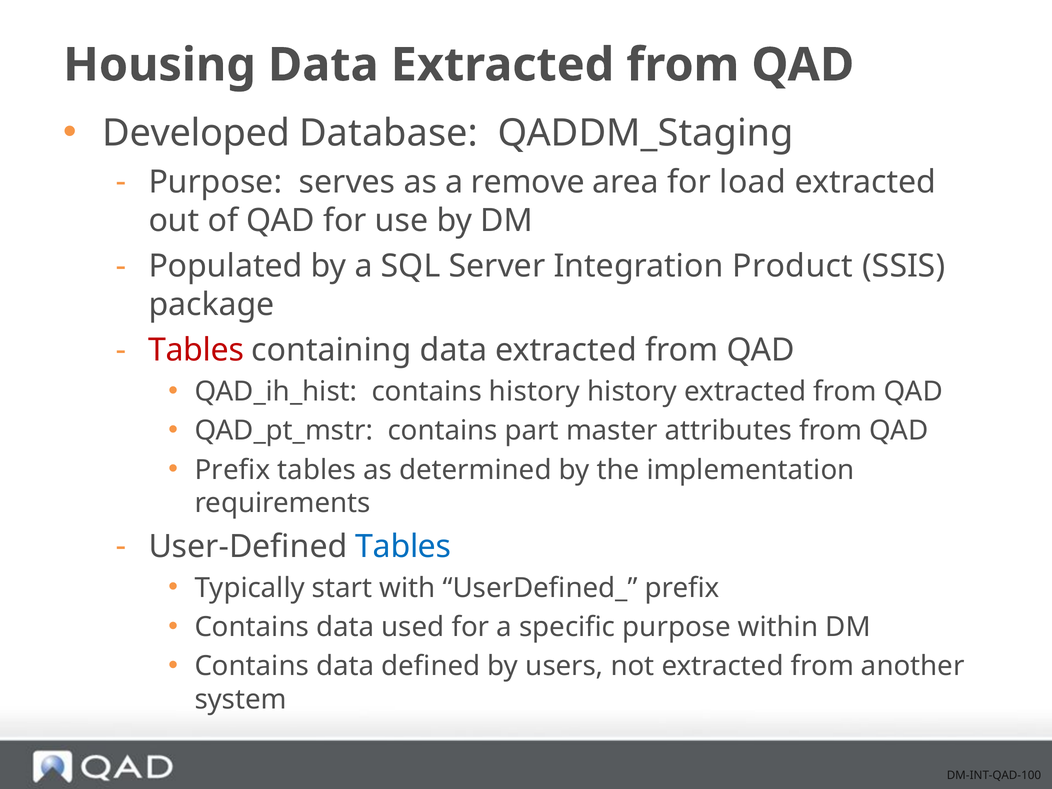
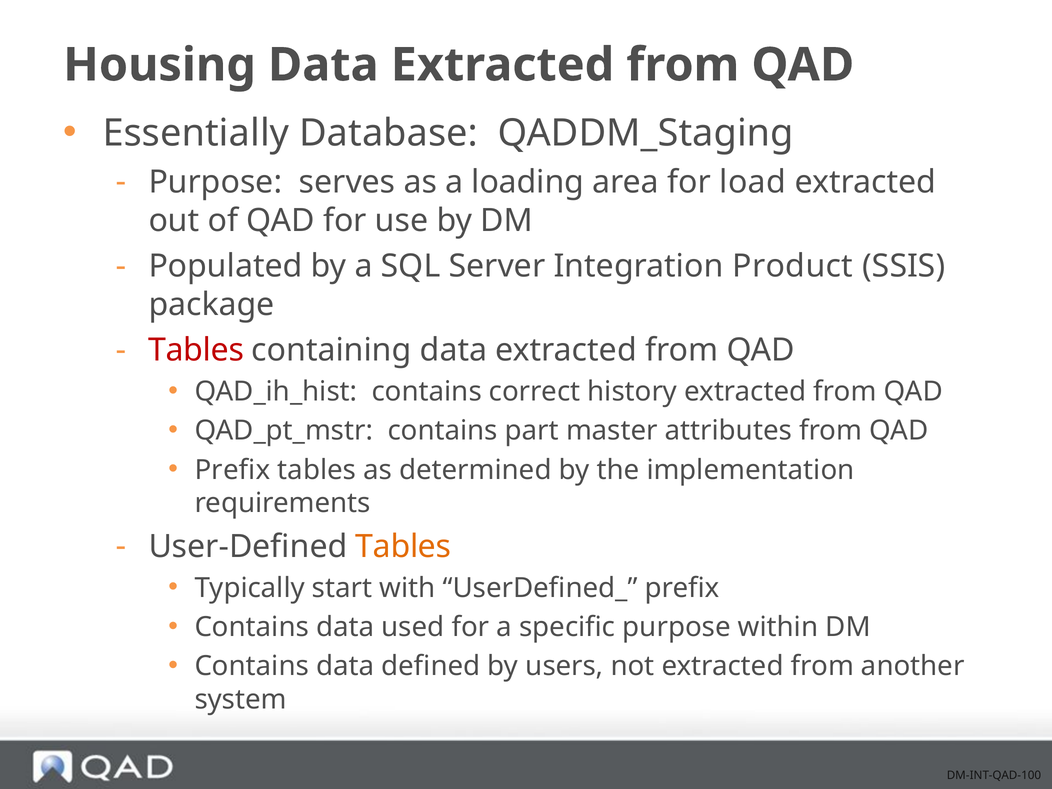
Developed: Developed -> Essentially (196, 133)
remove: remove -> loading (528, 182)
contains history: history -> correct (535, 392)
Tables colour: blue -> orange (403, 546)
